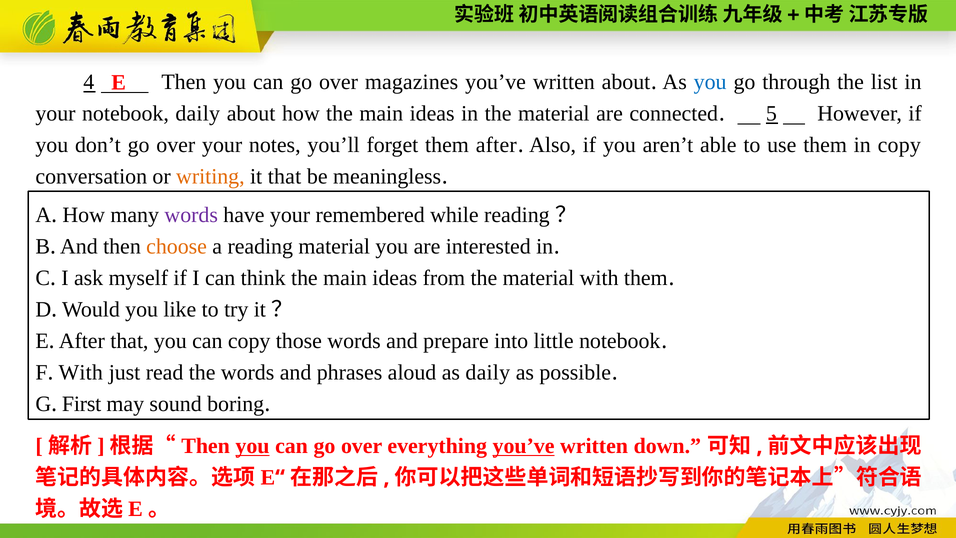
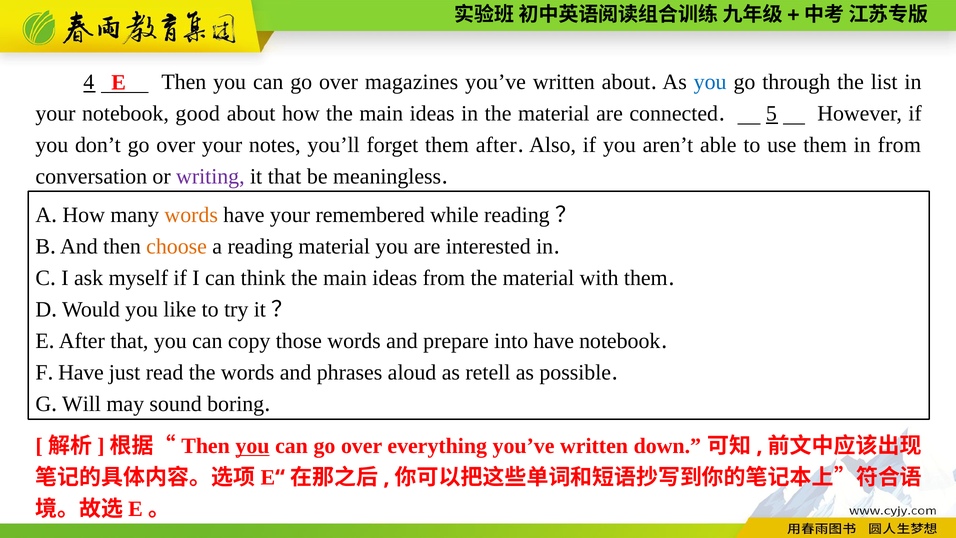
notebook daily: daily -> good (198, 114)
in copy: copy -> from (899, 145)
writing colour: orange -> purple (210, 177)
words colour: purple -> orange (191, 215)
into little: little -> have (554, 341)
With: With -> Have (81, 372)
as daily: daily -> retell (488, 372)
First: First -> Will (82, 404)
you’ve underline: present -> none (524, 446)
